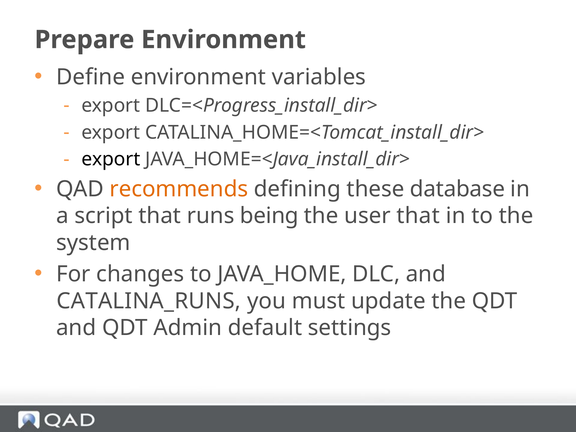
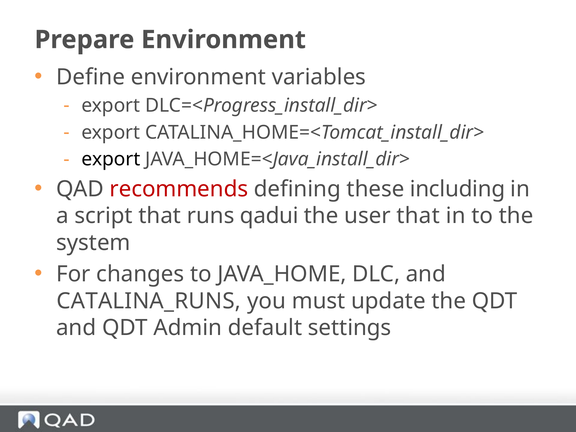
recommends colour: orange -> red (179, 189)
database: database -> including (458, 189)
being: being -> qadui (269, 216)
